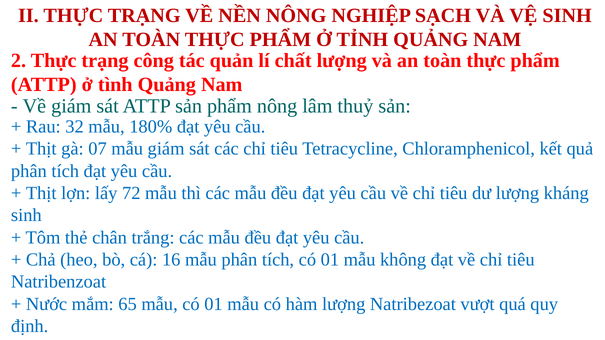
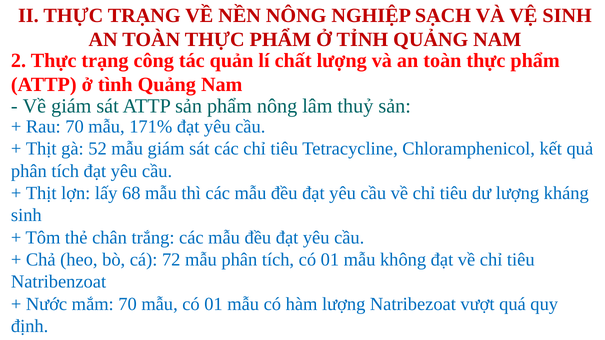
Rau 32: 32 -> 70 (75, 127)
180%: 180% -> 171% (151, 127)
07: 07 -> 52 (98, 149)
72: 72 -> 68 (131, 193)
16: 16 -> 72 (171, 260)
mắm 65: 65 -> 70 (128, 304)
